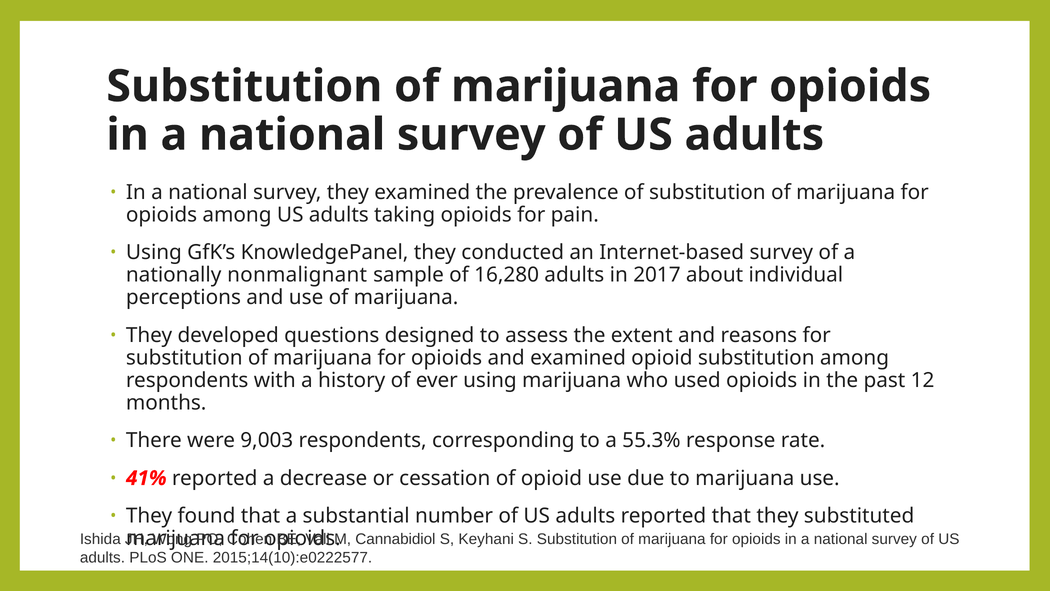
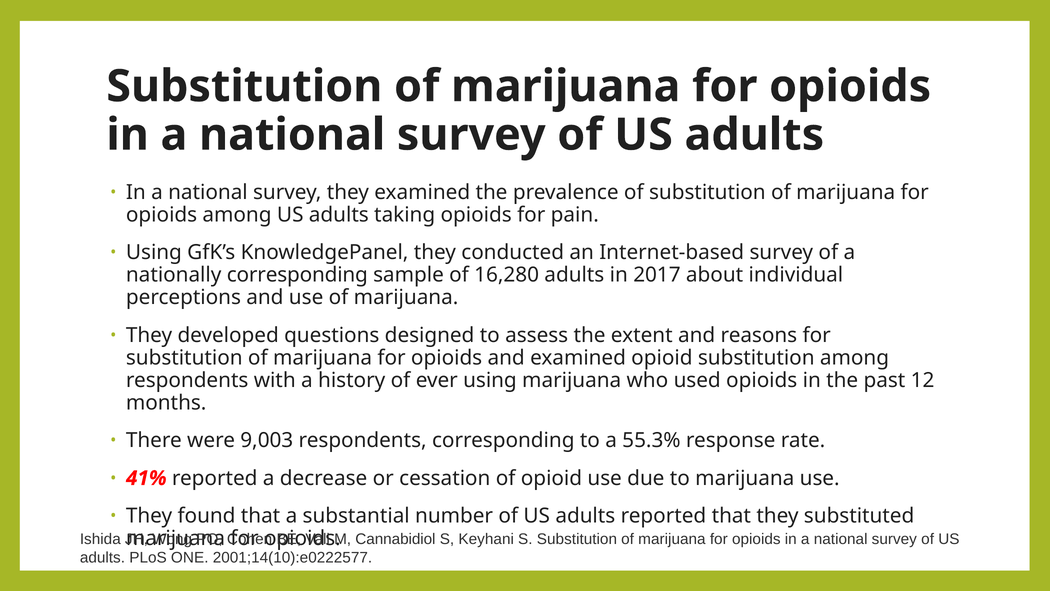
nationally nonmalignant: nonmalignant -> corresponding (297, 275)
2015;14(10):e0222577: 2015;14(10):e0222577 -> 2001;14(10):e0222577 (292, 557)
